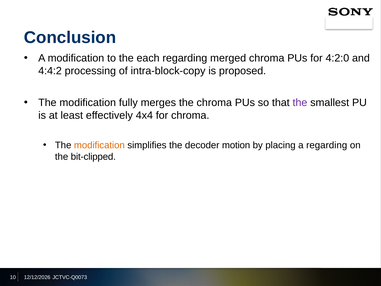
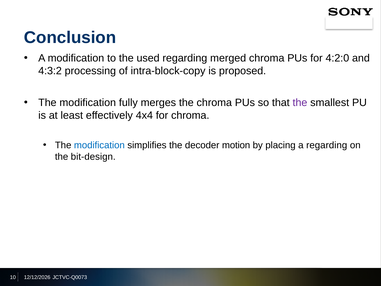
each: each -> used (148, 58)
4:4:2: 4:4:2 -> 4:3:2 (50, 71)
modification colour: orange -> blue (99, 145)
bit-clipped: bit-clipped -> bit-design (93, 156)
